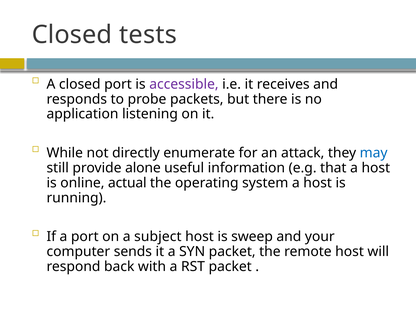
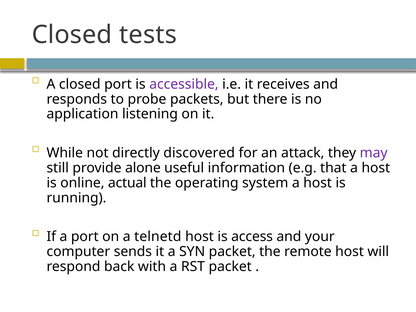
enumerate: enumerate -> discovered (199, 153)
may colour: blue -> purple (374, 153)
subject: subject -> telnetd (158, 237)
sweep: sweep -> access (252, 237)
